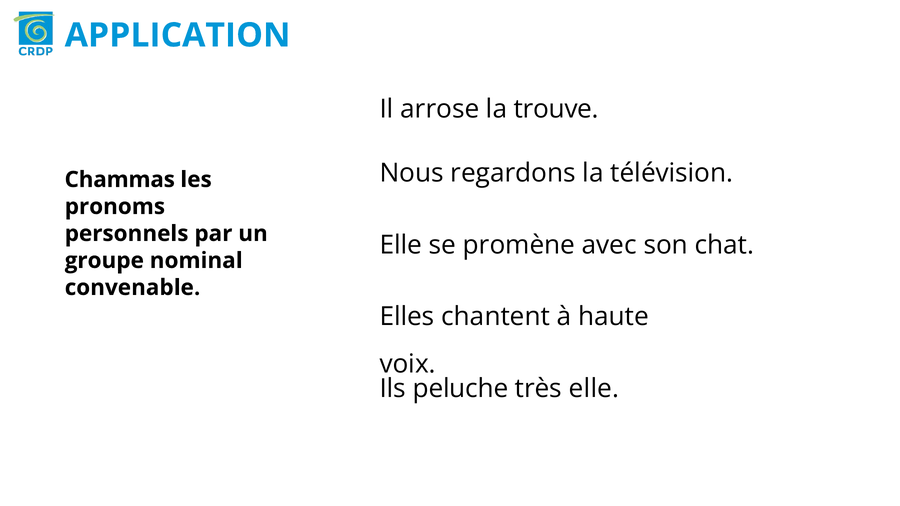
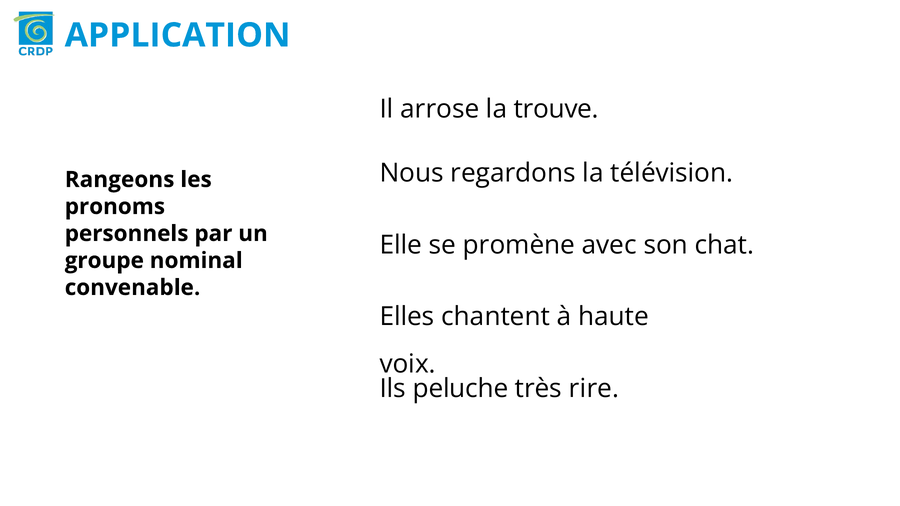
Chammas: Chammas -> Rangeons (120, 180)
très elle: elle -> rire (594, 389)
